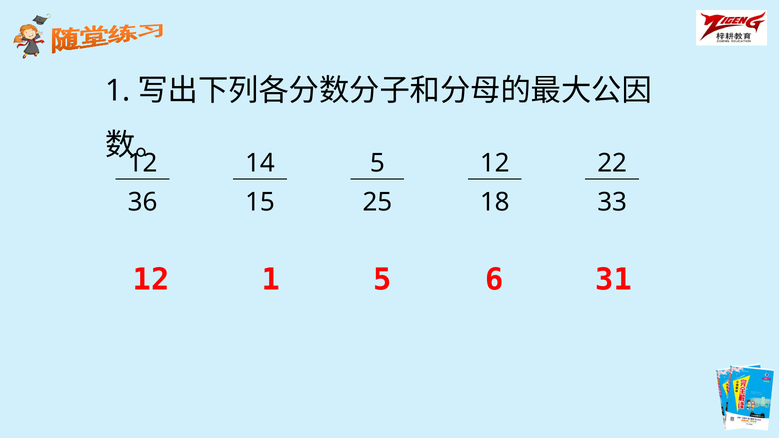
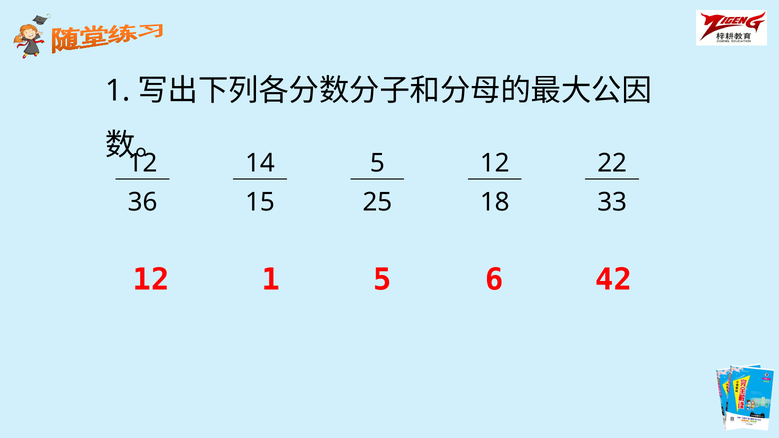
31: 31 -> 42 (614, 280)
